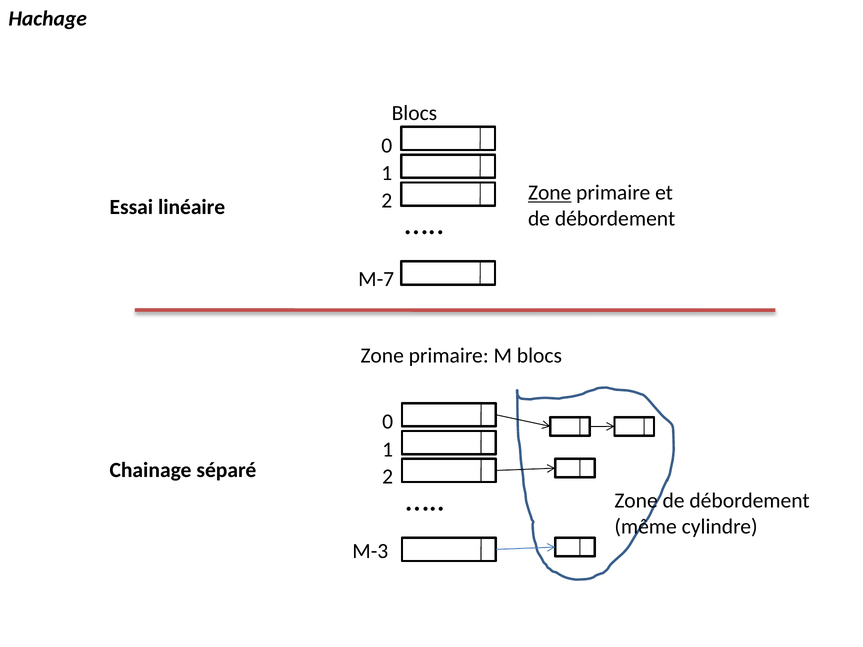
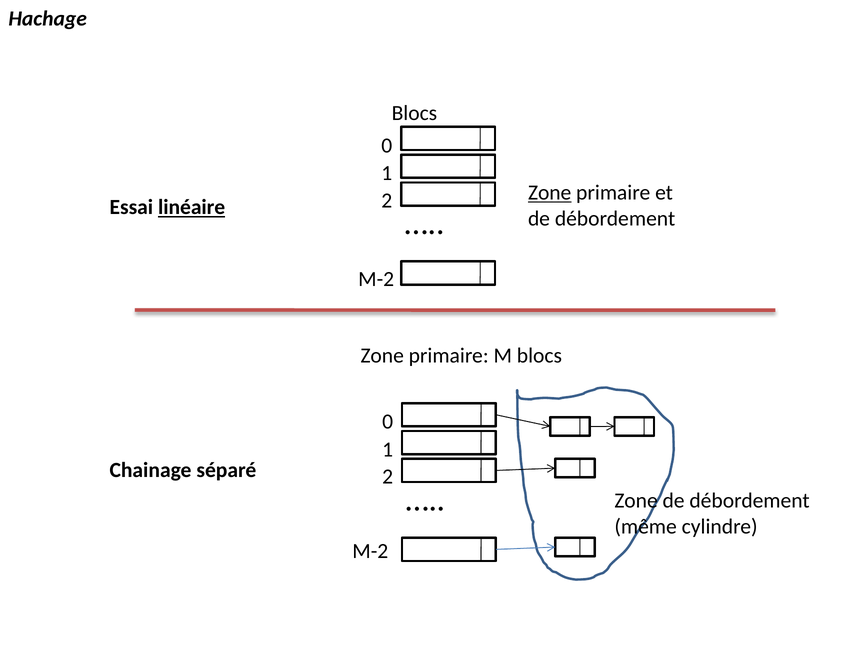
linéaire underline: none -> present (192, 207)
M-7: M-7 -> M-2 (376, 279)
M-3: M-3 -> M-2 (370, 551)
